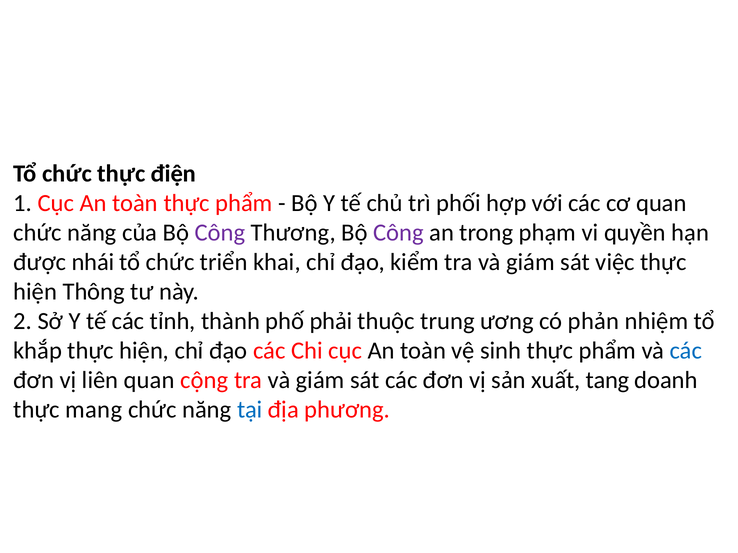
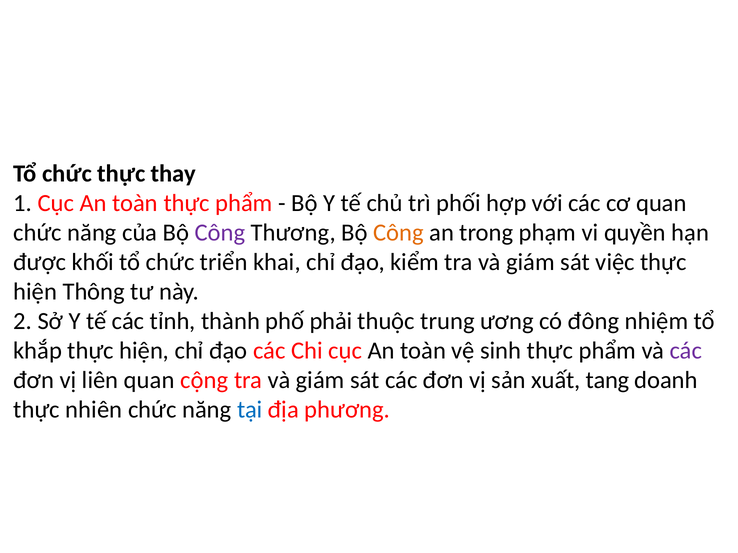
điện: điện -> thay (173, 174)
Công colour: purple -> orange (398, 233)
nhái: nhái -> khối (93, 262)
phản: phản -> đông (594, 321)
các colour: blue -> purple (686, 351)
mang: mang -> nhiên (94, 410)
